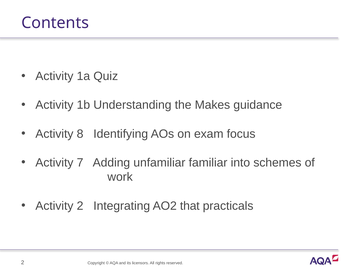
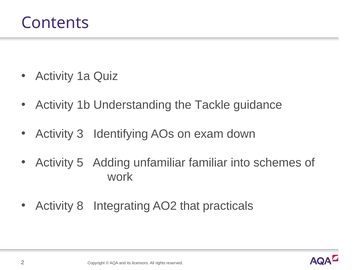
Makes: Makes -> Tackle (212, 105)
8: 8 -> 3 (80, 134)
focus: focus -> down (241, 134)
7: 7 -> 5 (80, 163)
Activity 2: 2 -> 8 (80, 206)
